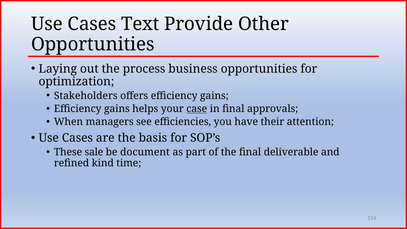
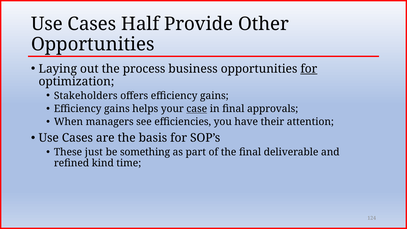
Text: Text -> Half (140, 24)
for underline: none -> present (309, 69)
sale: sale -> just (94, 152)
document: document -> something (145, 152)
